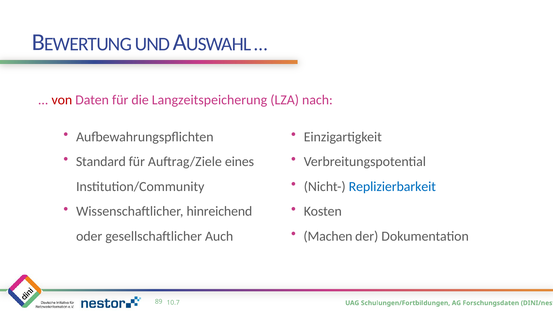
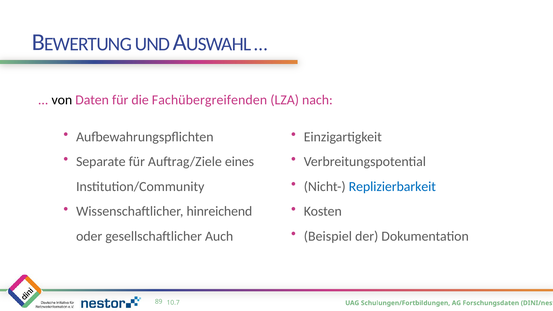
von colour: red -> black (62, 100)
Langzeitspeicherung: Langzeitspeicherung -> Fachübergreifenden (209, 100)
Standard: Standard -> Separate (101, 162)
Machen: Machen -> Beispiel (328, 236)
